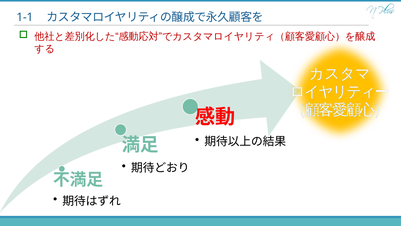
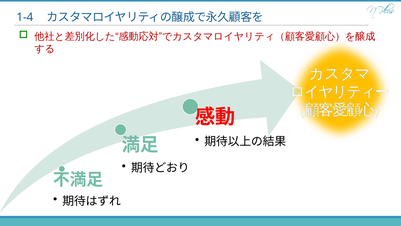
1-1: 1-1 -> 1-4 (25, 17)
